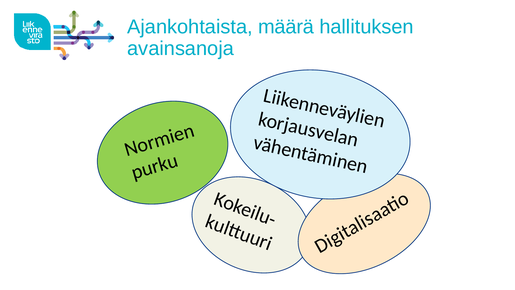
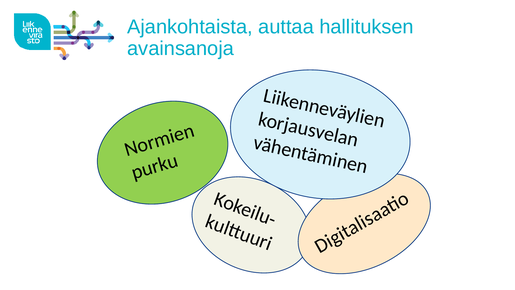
määrä: määrä -> auttaa (286, 27)
